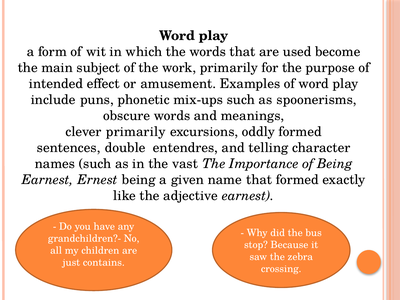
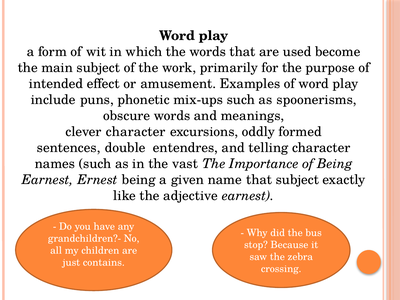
clever primarily: primarily -> character (136, 132)
that formed: formed -> subject (297, 180)
